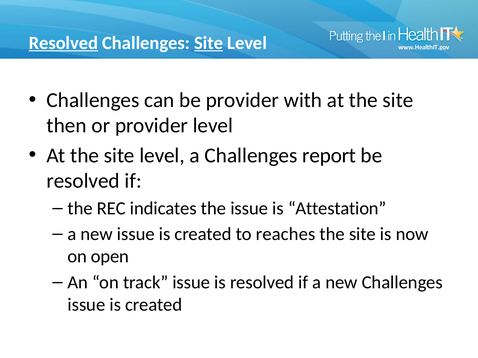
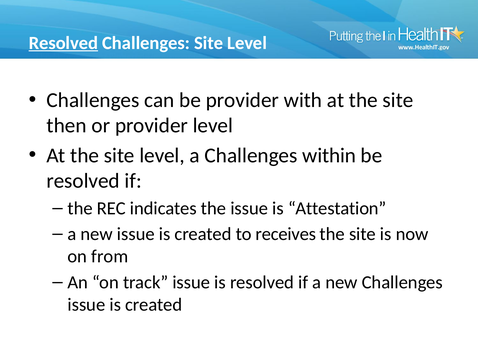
Site underline: present -> none (209, 43)
report: report -> within (329, 156)
reaches: reaches -> receives (286, 235)
open: open -> from (110, 257)
